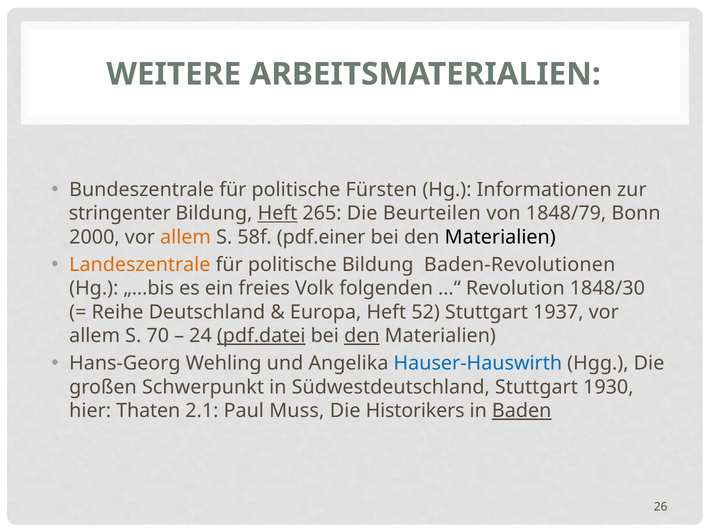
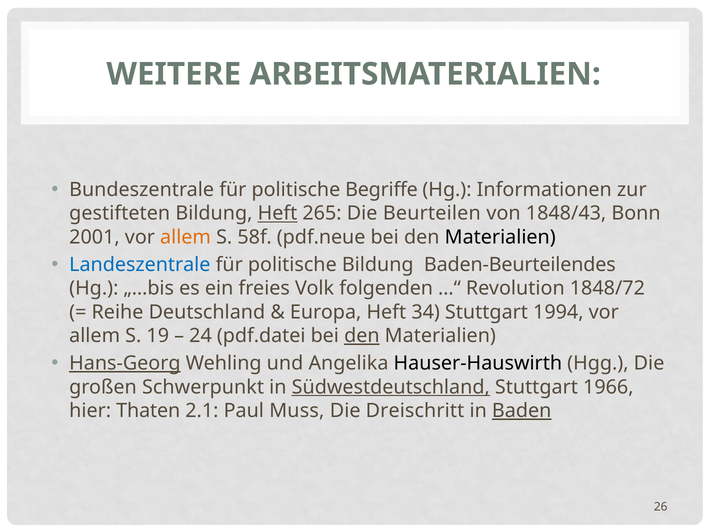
Fürsten: Fürsten -> Begriffe (381, 190)
stringenter: stringenter -> gestifteten (120, 214)
1848/79: 1848/79 -> 1848/43 (566, 214)
2000: 2000 -> 2001 (94, 237)
pdf.einer: pdf.einer -> pdf.neue (321, 237)
Landeszentrale colour: orange -> blue (140, 265)
Baden-Revolutionen: Baden-Revolutionen -> Baden-Beurteilendes (520, 265)
1848/30: 1848/30 -> 1848/72 (607, 289)
52: 52 -> 34 (426, 312)
1937: 1937 -> 1994 (558, 312)
70: 70 -> 19 (158, 336)
pdf.datei underline: present -> none (261, 336)
Hans-Georg underline: none -> present (125, 364)
Hauser-Hauswirth colour: blue -> black (478, 364)
Südwestdeutschland underline: none -> present (391, 387)
1930: 1930 -> 1966 (608, 387)
Historikers: Historikers -> Dreischritt (415, 411)
